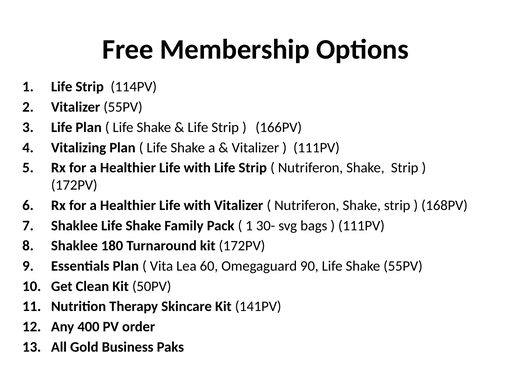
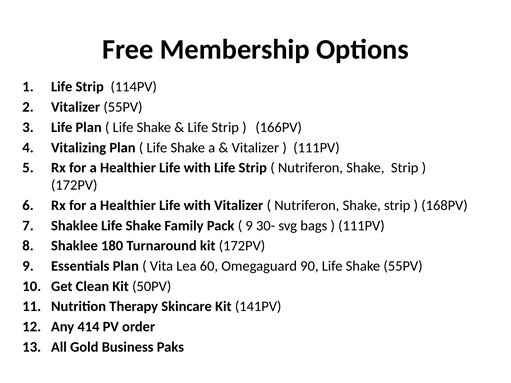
1: 1 -> 9 (249, 226)
400: 400 -> 414 (88, 327)
